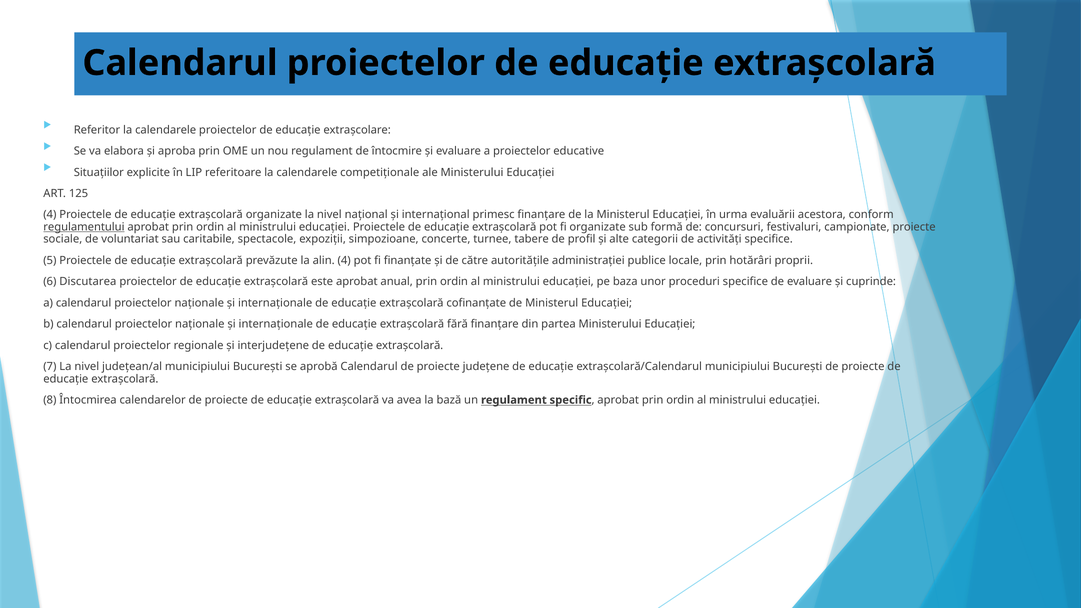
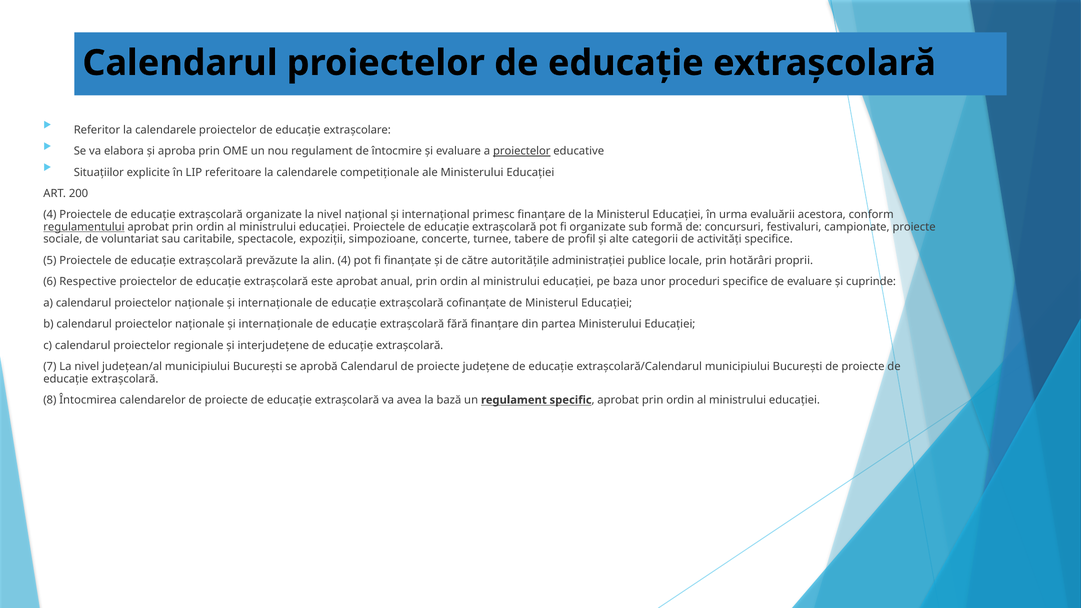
proiectelor underline: none -> present (522, 151)
125: 125 -> 200 (79, 194)
Discutarea: Discutarea -> Respective (88, 282)
